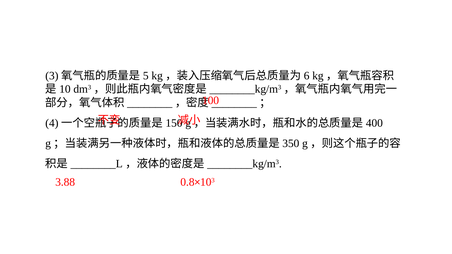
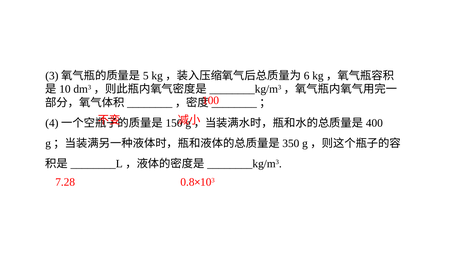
3.88: 3.88 -> 7.28 (65, 182)
